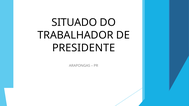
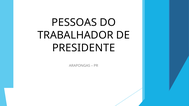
SITUADO: SITUADO -> PESSOAS (74, 23)
